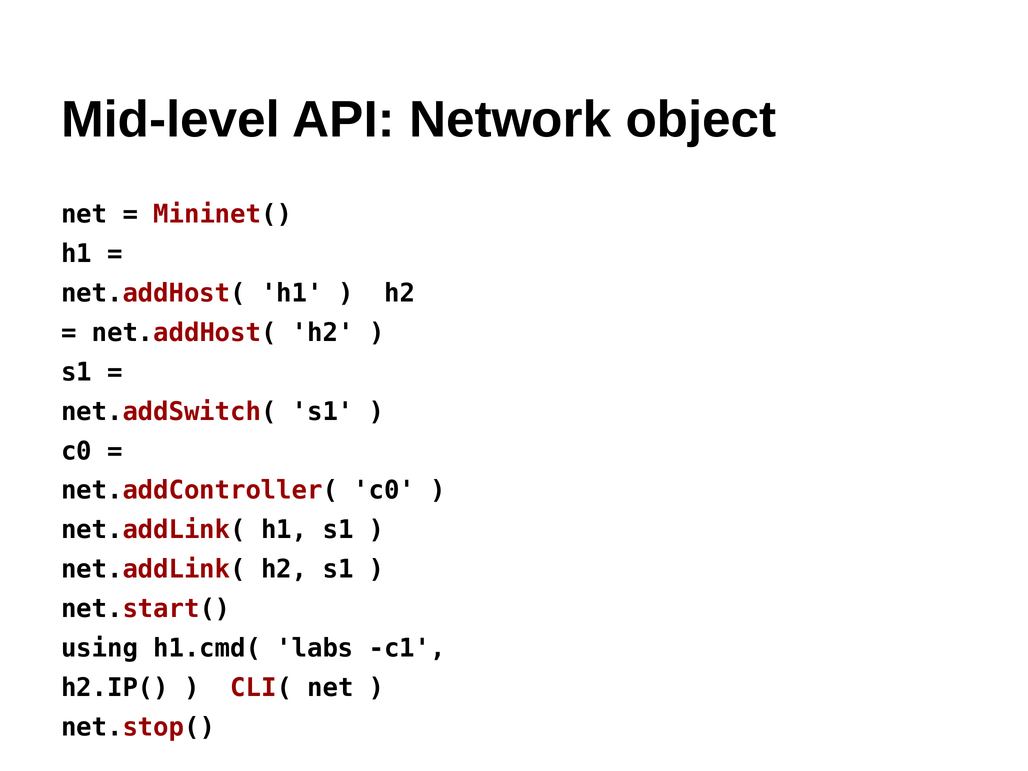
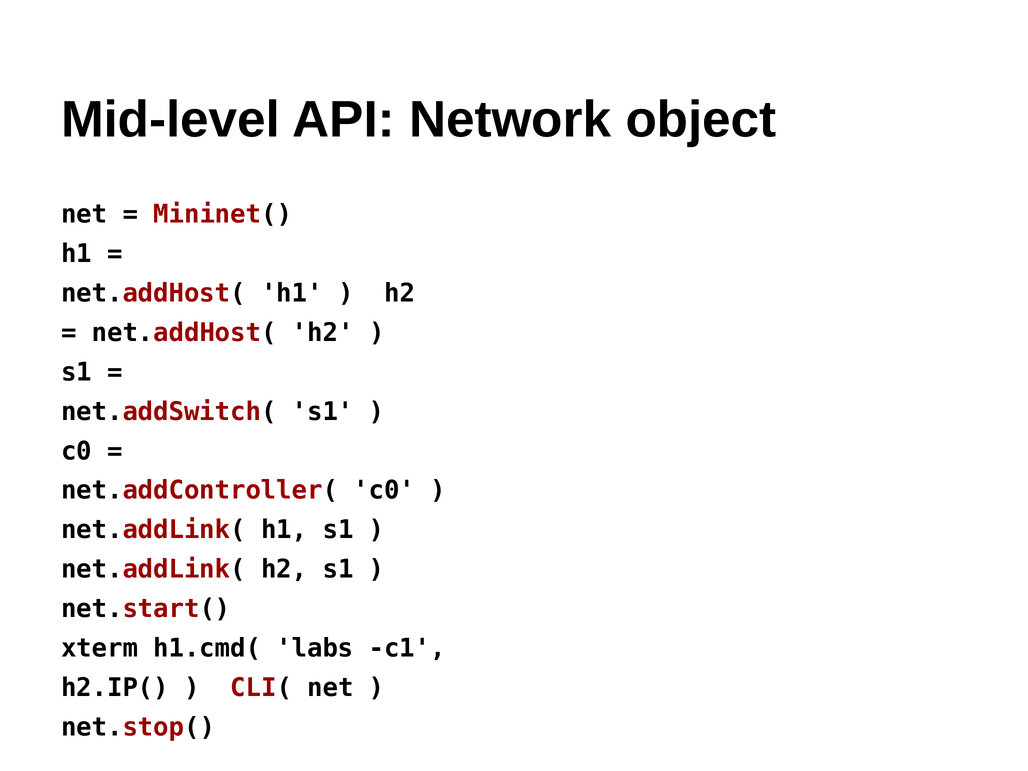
using: using -> xterm (100, 648)
